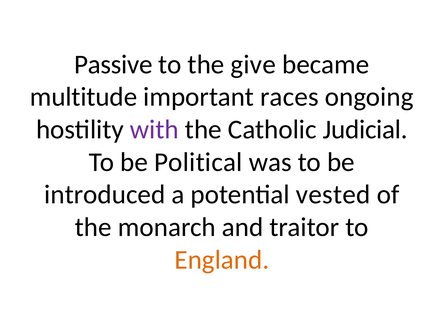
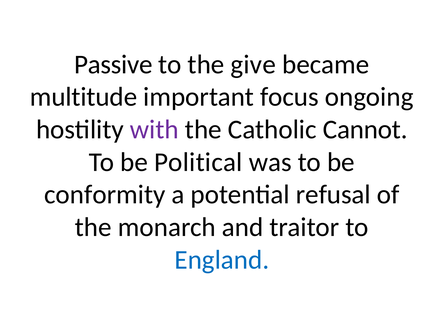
races: races -> focus (289, 97)
Judicial: Judicial -> Cannot (365, 130)
introduced: introduced -> conformity (105, 195)
vested: vested -> refusal (333, 195)
England colour: orange -> blue (222, 260)
